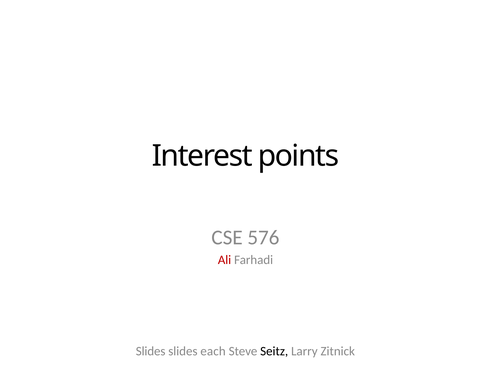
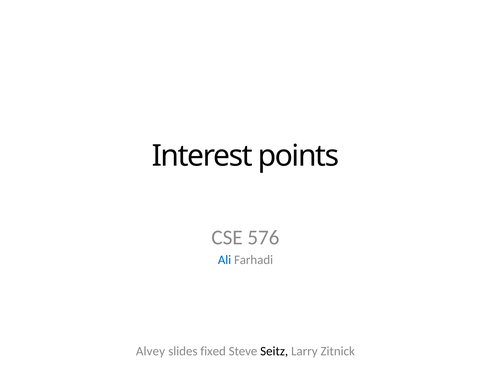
Ali colour: red -> blue (225, 260)
Slides: Slides -> Alvey (150, 352)
each: each -> fixed (213, 352)
